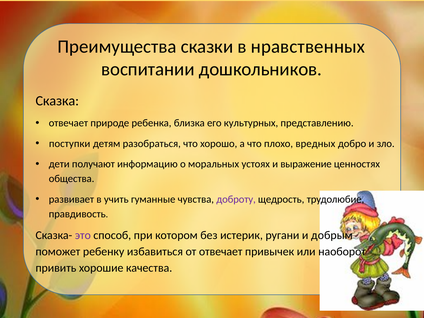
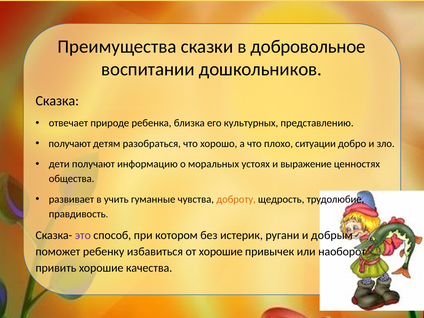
нравственных: нравственных -> добровольное (308, 47)
поступки: поступки -> получают (70, 144)
вредных: вредных -> ситуации (316, 144)
доброту colour: purple -> orange (236, 199)
от отвечает: отвечает -> хорошие (221, 252)
